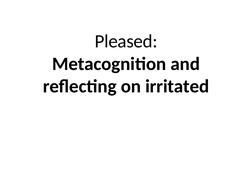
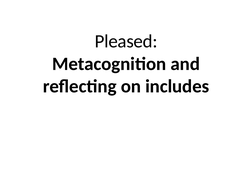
irritated: irritated -> includes (177, 86)
